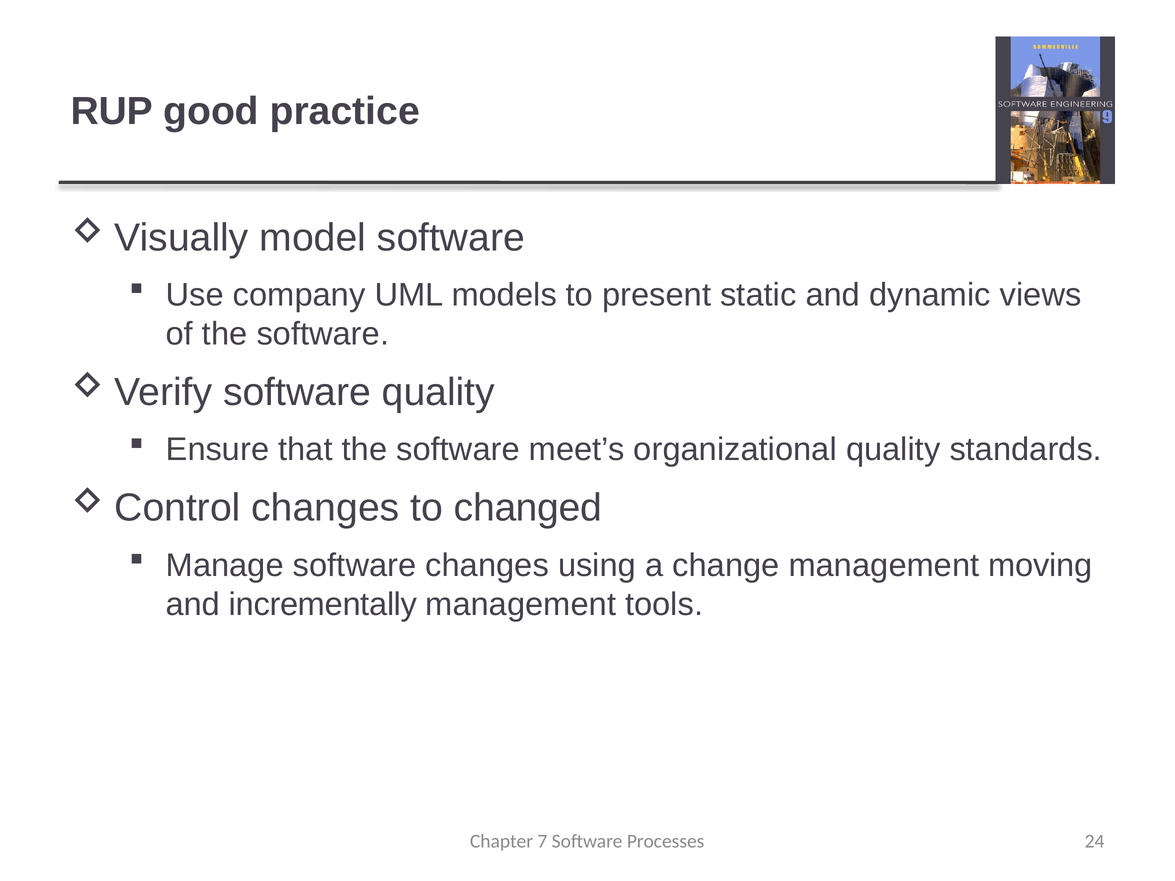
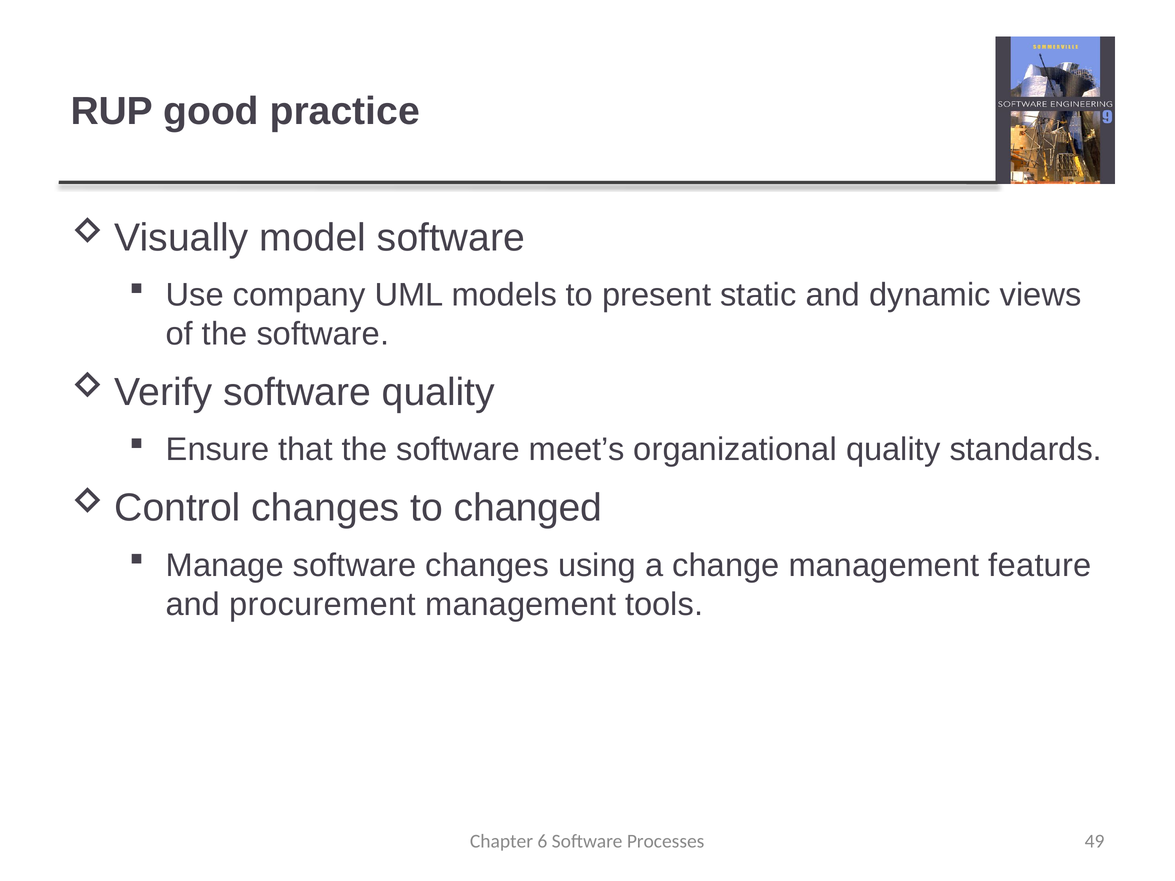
moving: moving -> feature (1040, 565)
incrementally: incrementally -> procurement (323, 605)
7: 7 -> 6 (542, 842)
24: 24 -> 49 (1095, 841)
